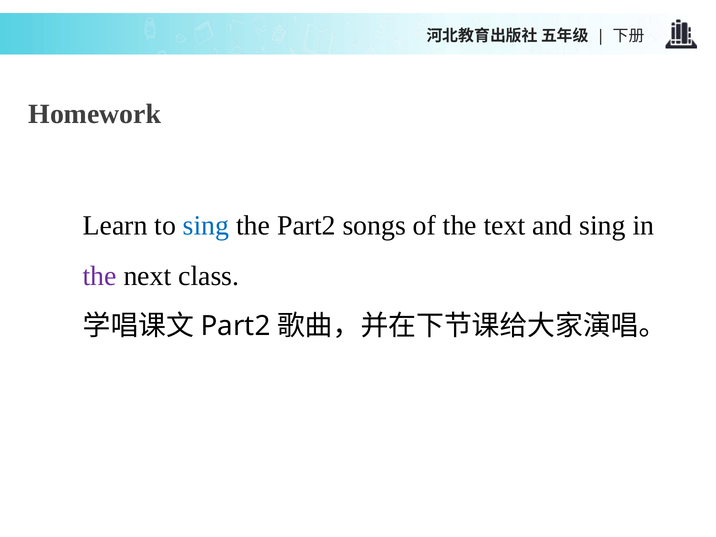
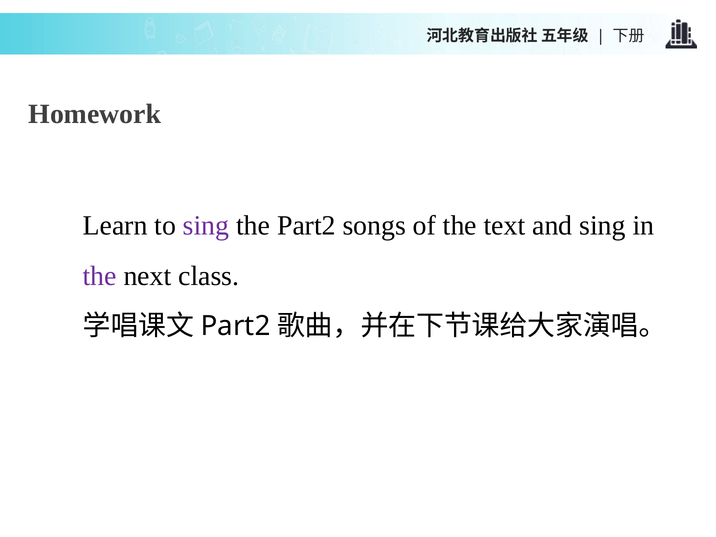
sing colour: blue -> purple (206, 226)
